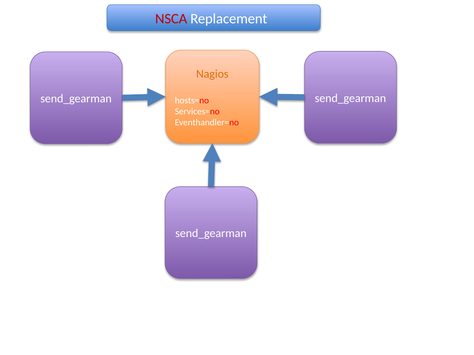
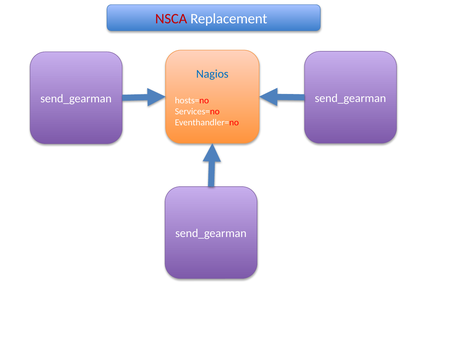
Nagios colour: orange -> blue (212, 74)
